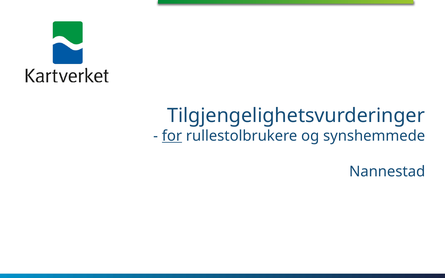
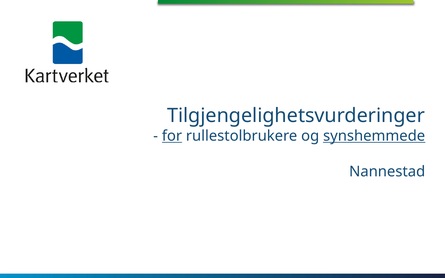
synshemmede underline: none -> present (374, 136)
